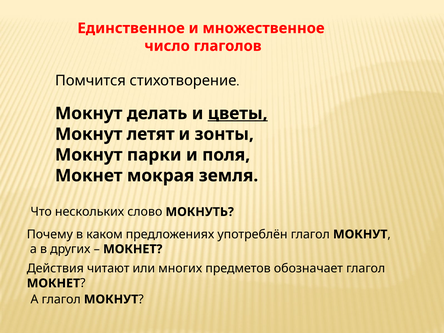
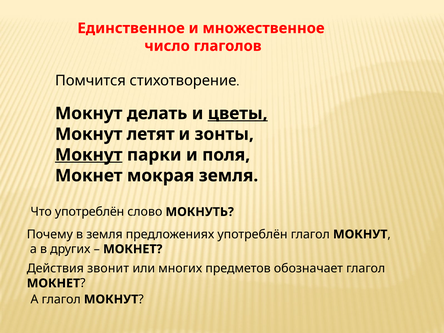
Мокнут underline: none -> present (89, 155)
Что нескольких: нескольких -> употреблён (90, 212)
в каком: каком -> земля (104, 234)
читают: читают -> звонит (108, 268)
